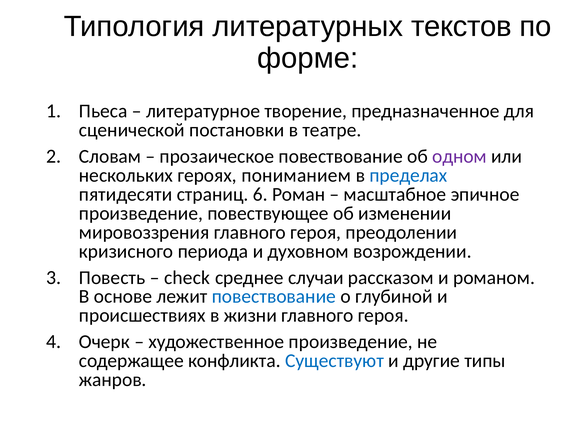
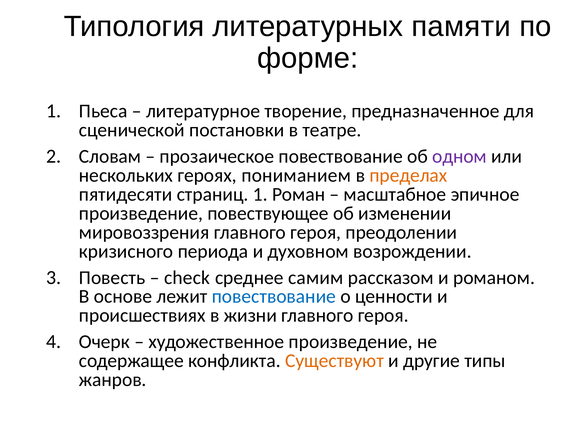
текстов: текстов -> памяти (461, 26)
пределах colour: blue -> orange (408, 175)
страниц 6: 6 -> 1 (260, 194)
случаи: случаи -> самим (316, 277)
глубиной: глубиной -> ценности (394, 296)
Существуют colour: blue -> orange (335, 361)
